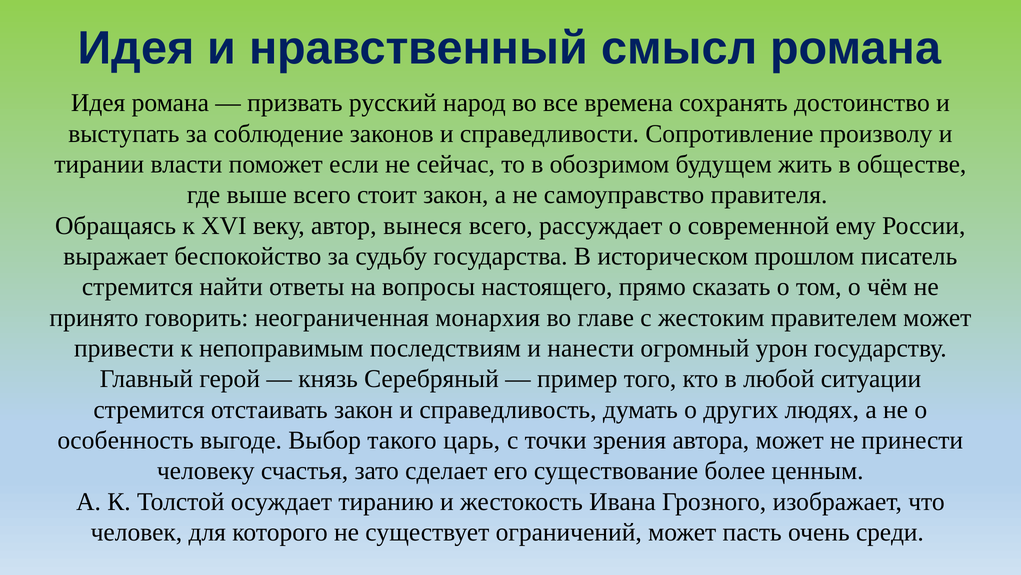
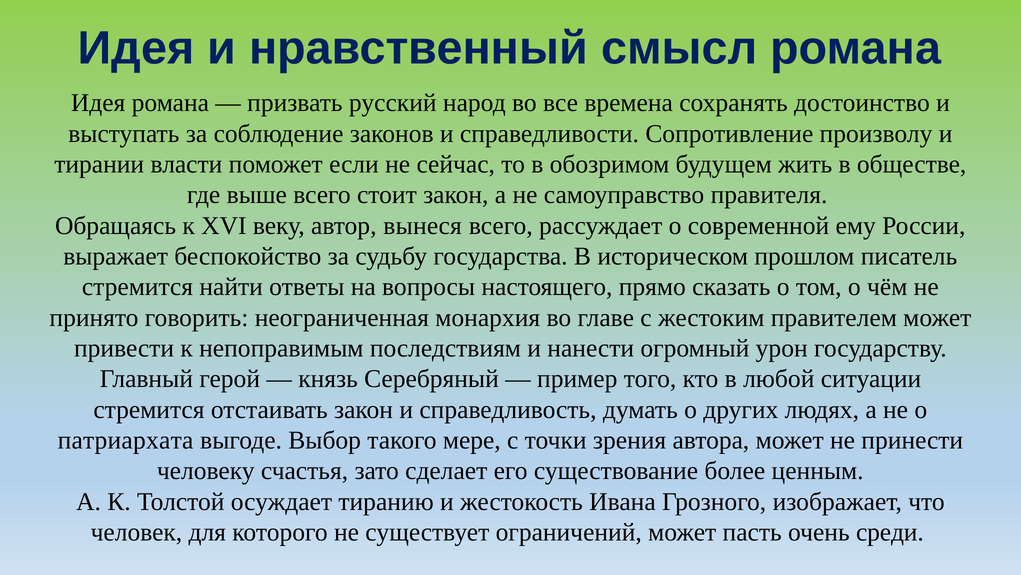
особенность: особенность -> патриархата (126, 440)
царь: царь -> мере (472, 440)
